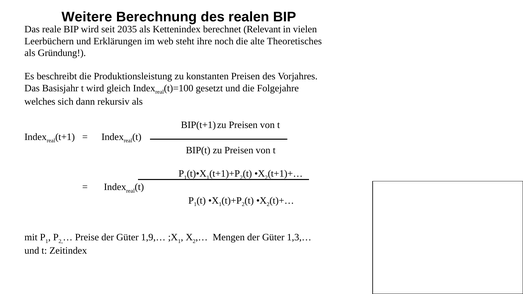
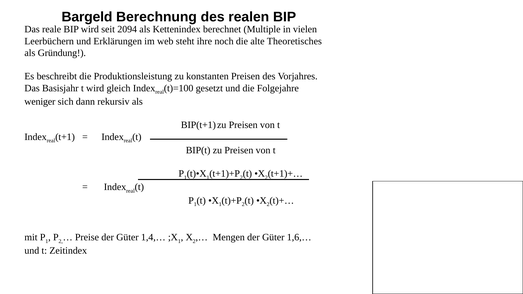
Weitere: Weitere -> Bargeld (87, 17)
2035: 2035 -> 2094 (127, 29)
Relevant: Relevant -> Multiple (262, 29)
welches: welches -> weniger (40, 102)
1,9,…: 1,9,… -> 1,4,… (153, 237)
1,3,…: 1,3,… -> 1,6,… (299, 237)
